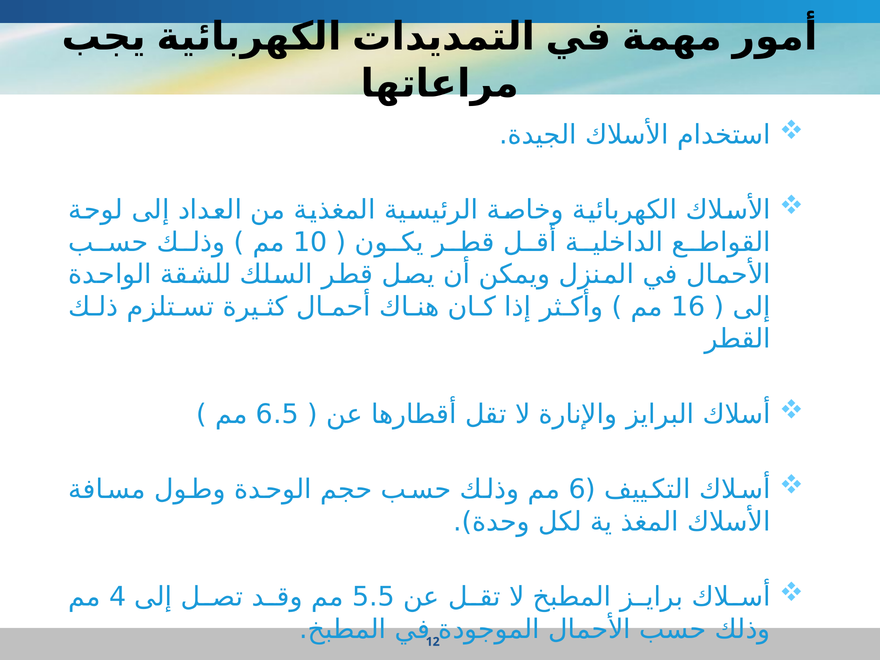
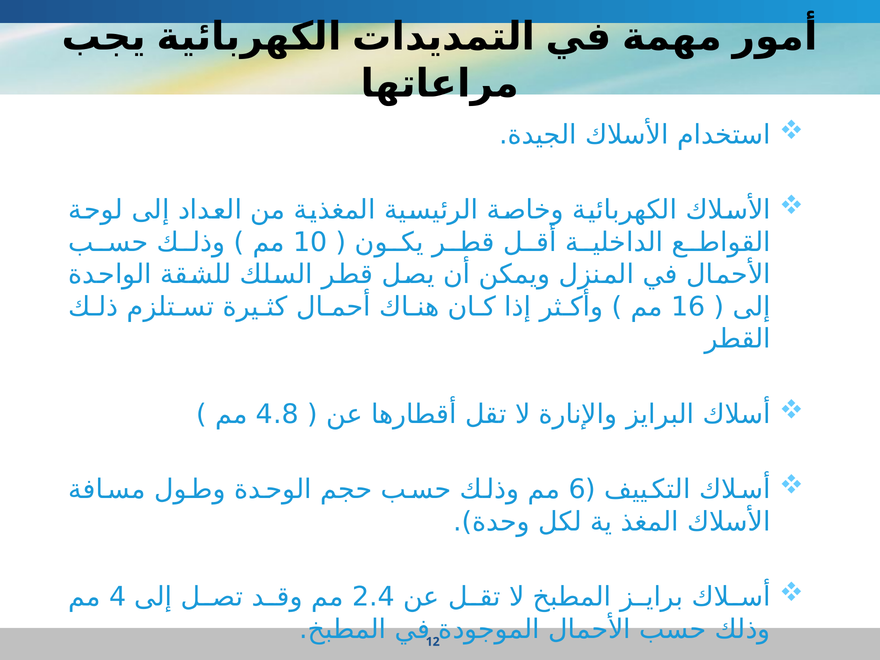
6.5: 6.5 -> 4.8 (277, 414)
5.5: 5.5 -> 2.4 (373, 597)
